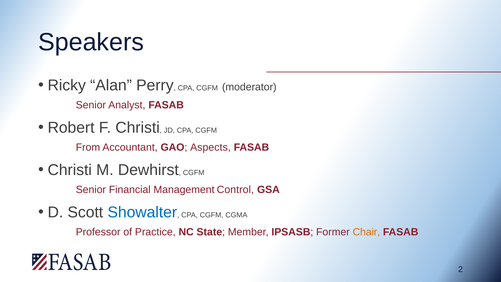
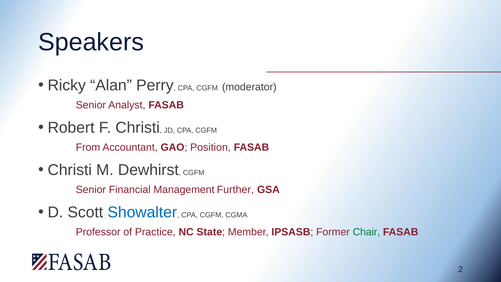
Aspects: Aspects -> Position (210, 147)
Control: Control -> Further (235, 190)
Chair colour: orange -> green (366, 232)
